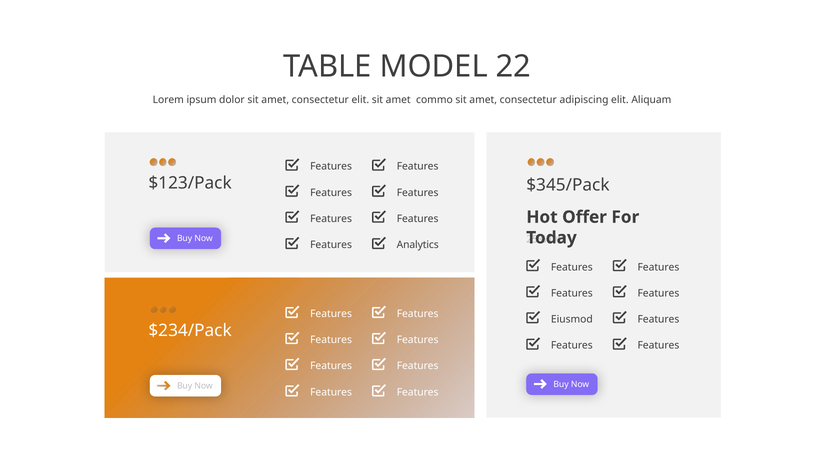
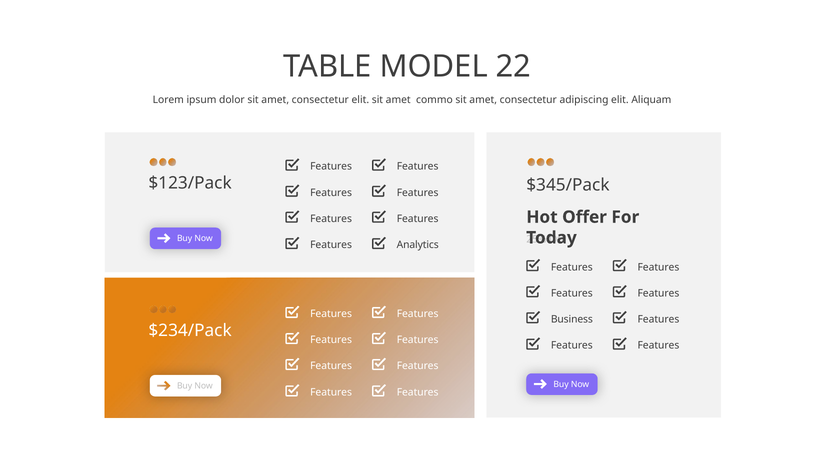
Eiusmod: Eiusmod -> Business (572, 319)
